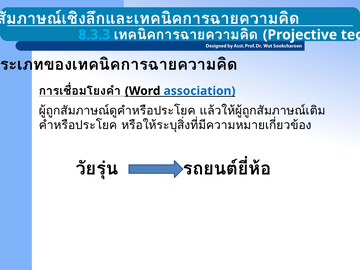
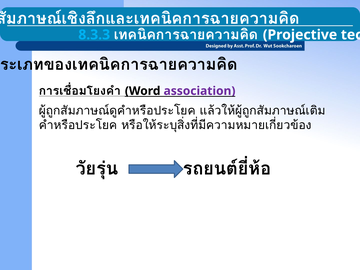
association colour: blue -> purple (199, 91)
